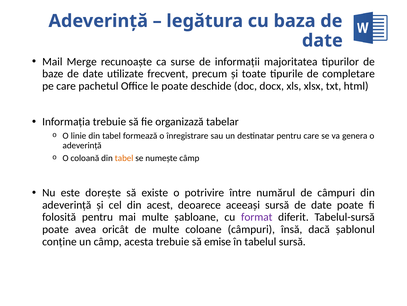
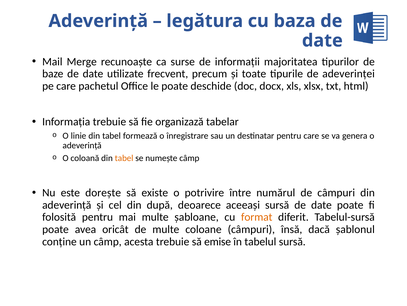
completare: completare -> adeverinţei (349, 74)
acest: acest -> după (160, 204)
format colour: purple -> orange (257, 217)
